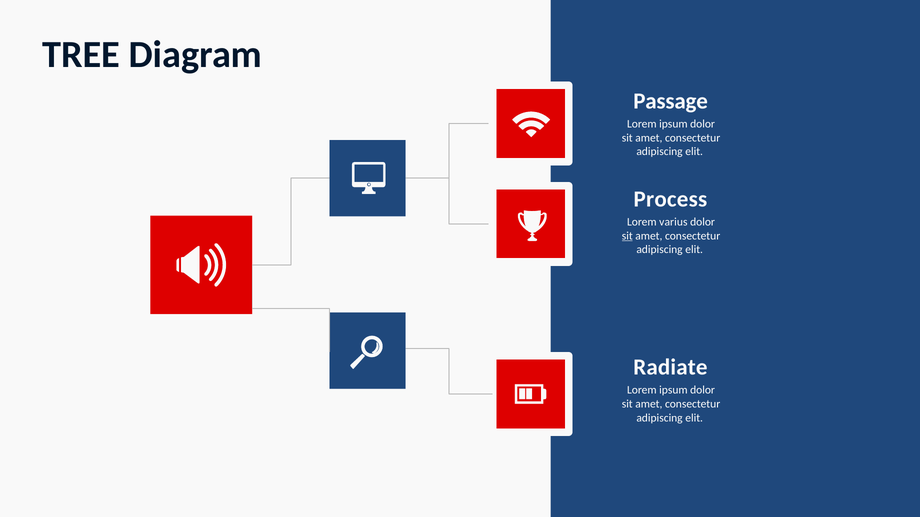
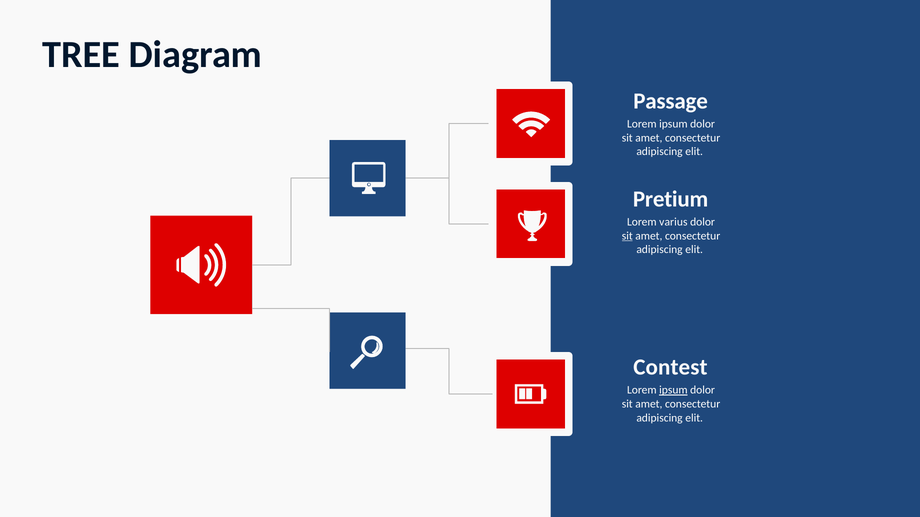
Process: Process -> Pretium (671, 199)
Radiate: Radiate -> Contest (670, 368)
ipsum underline: none -> present (673, 390)
